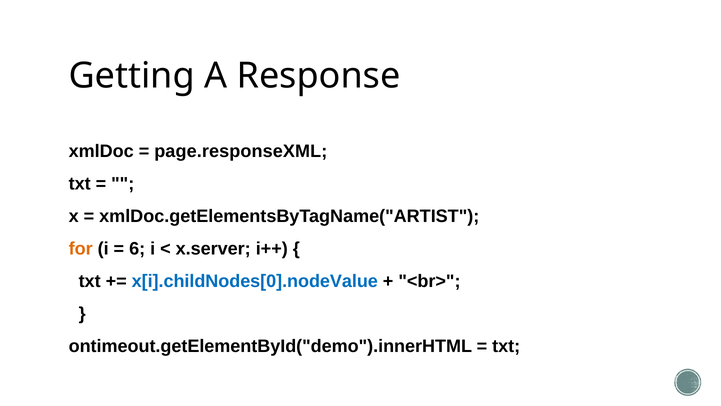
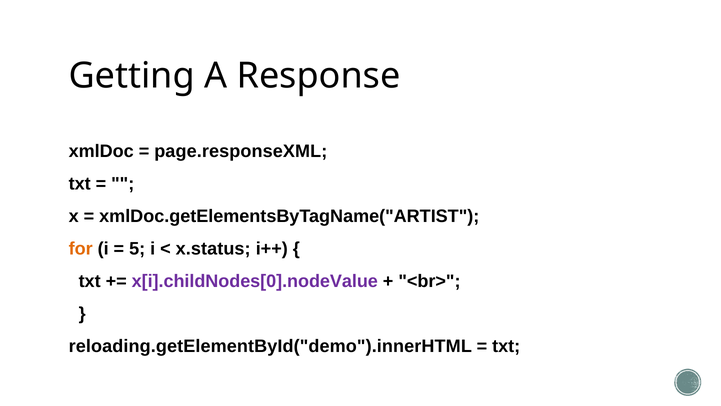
6: 6 -> 5 (137, 248)
x.server: x.server -> x.status (213, 248)
x[i].childNodes[0].nodeValue colour: blue -> purple (255, 281)
ontimeout.getElementById("demo").innerHTML: ontimeout.getElementById("demo").innerHTML -> reloading.getElementById("demo").innerHTML (270, 346)
